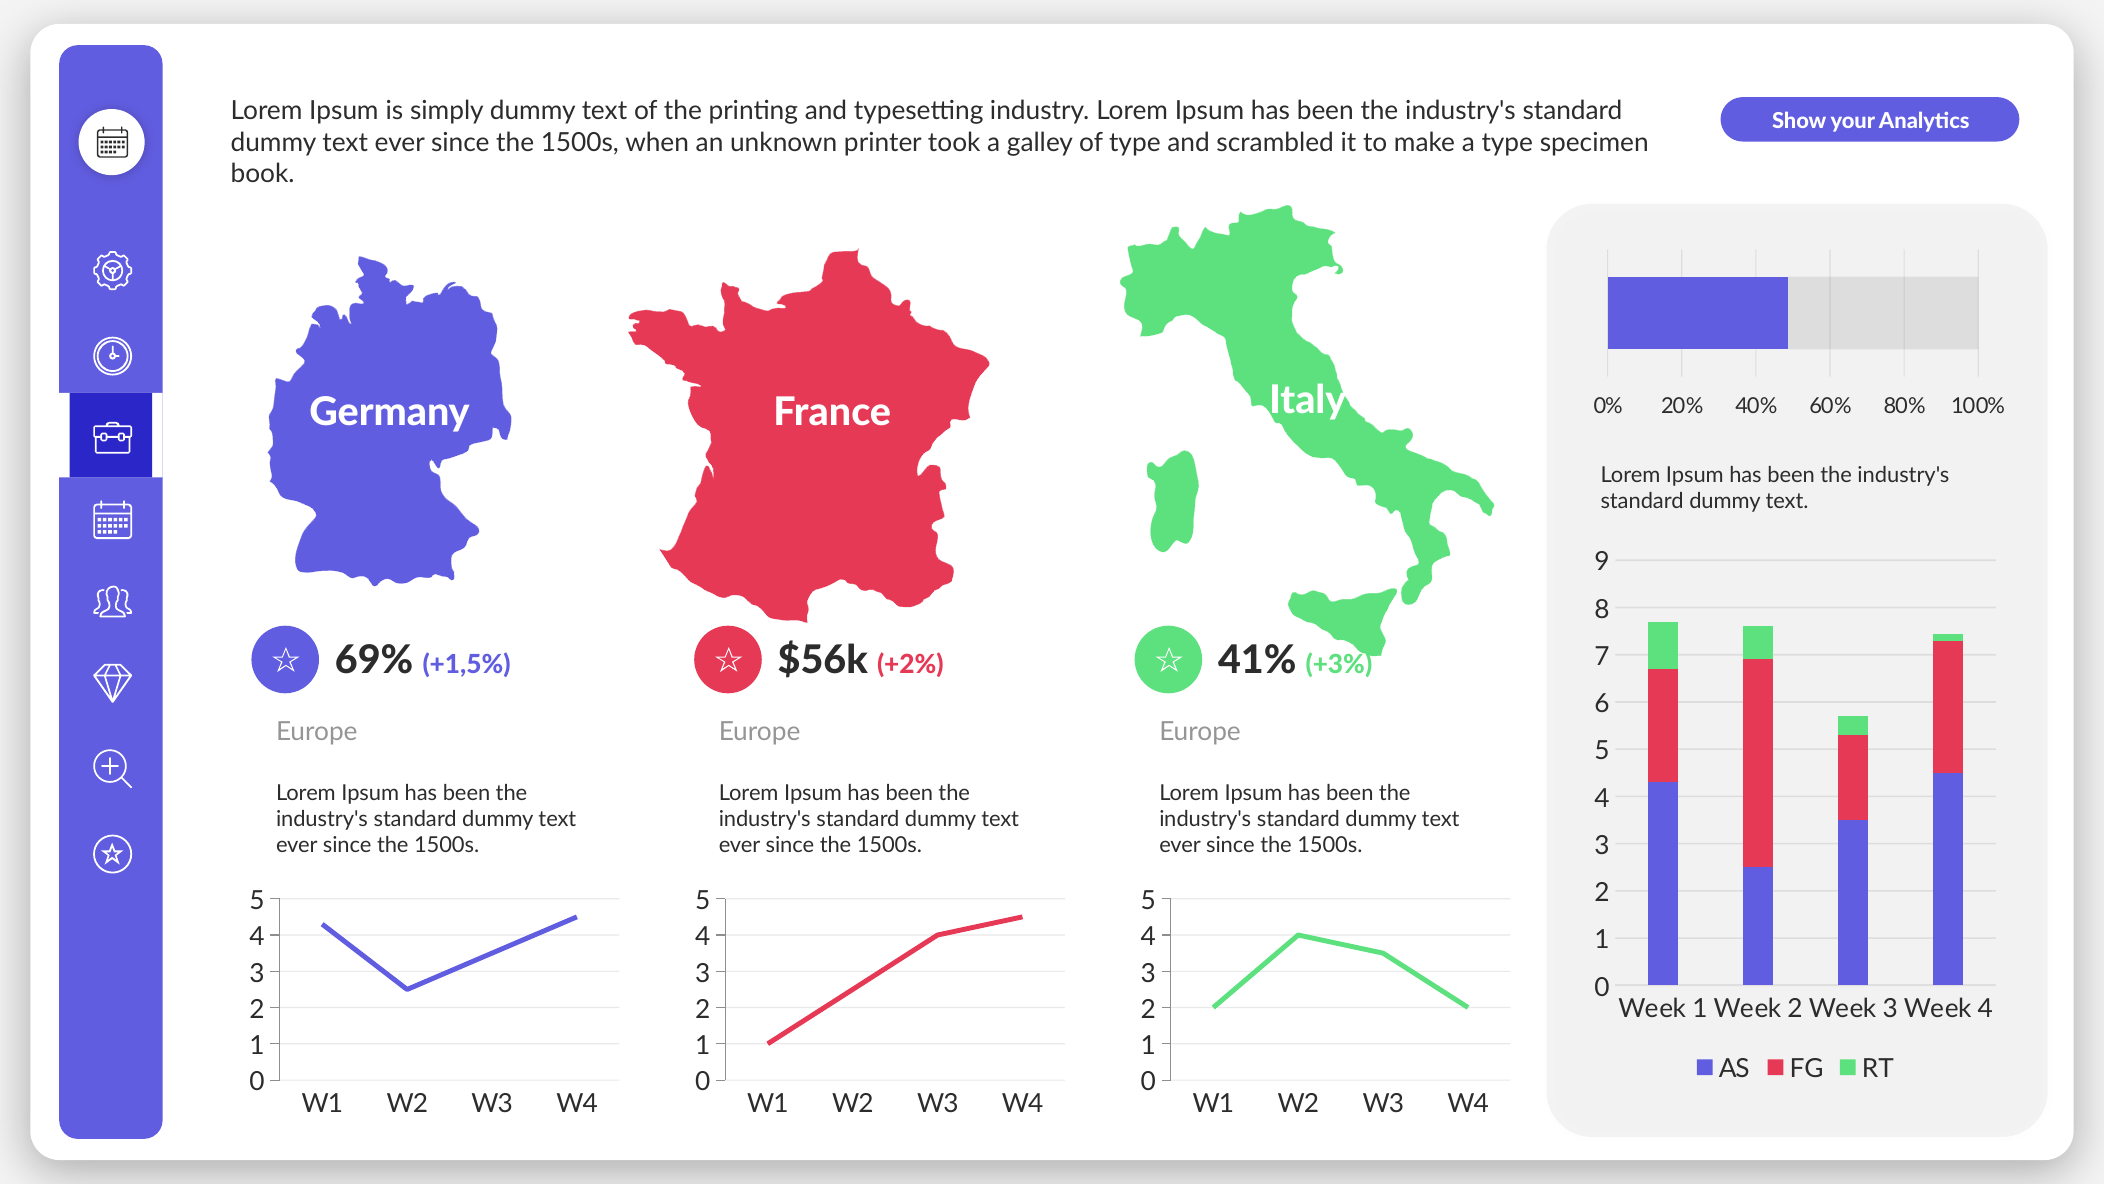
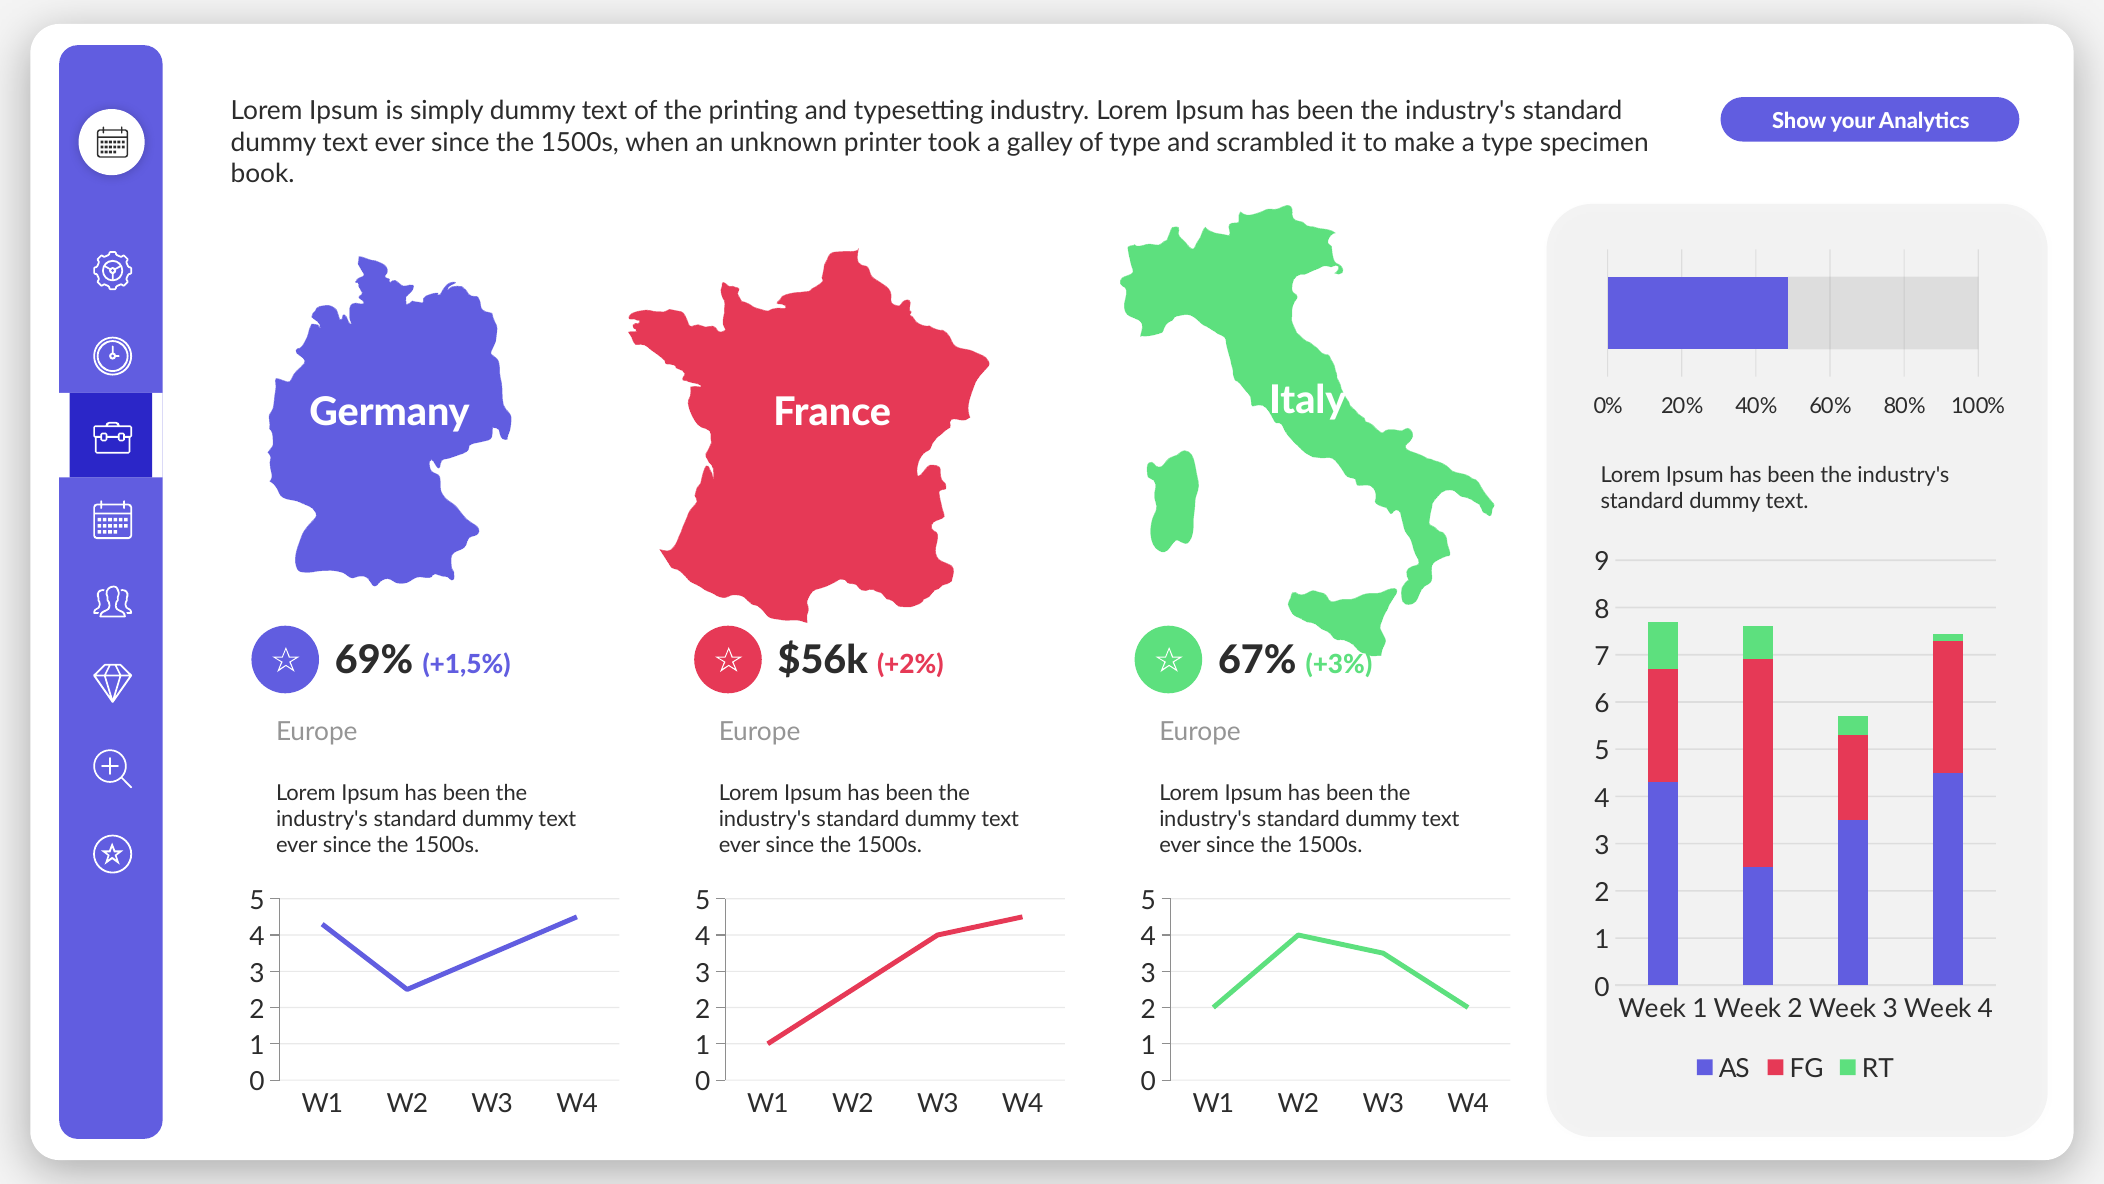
41%: 41% -> 67% (1257, 660)
